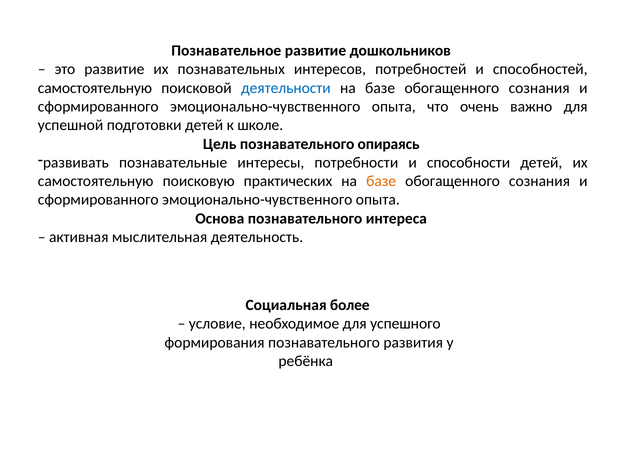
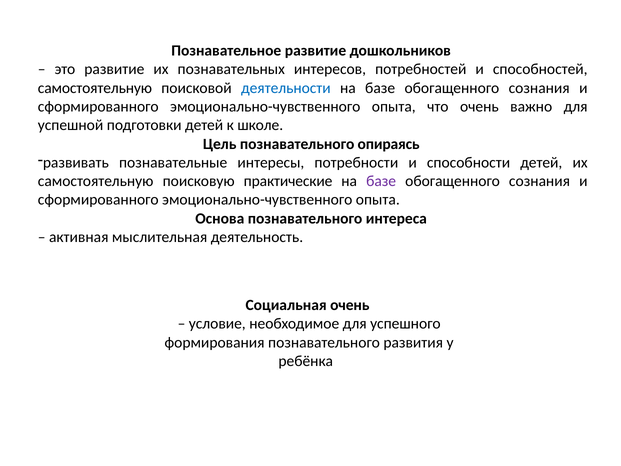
практических: практических -> практические (288, 181)
базе colour: orange -> purple (381, 181)
Социальная более: более -> очень (350, 305)
